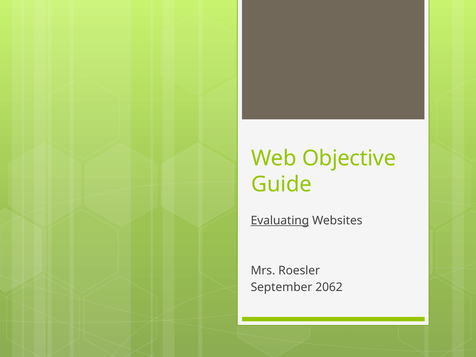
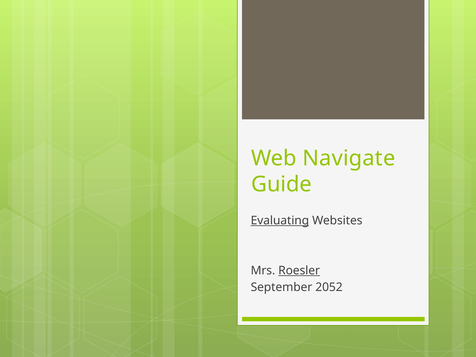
Objective: Objective -> Navigate (349, 158)
Roesler underline: none -> present (299, 271)
2062: 2062 -> 2052 (329, 287)
